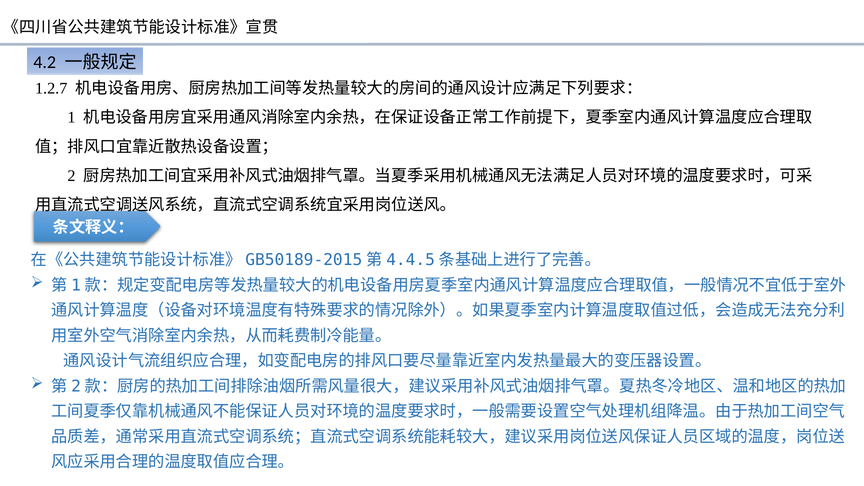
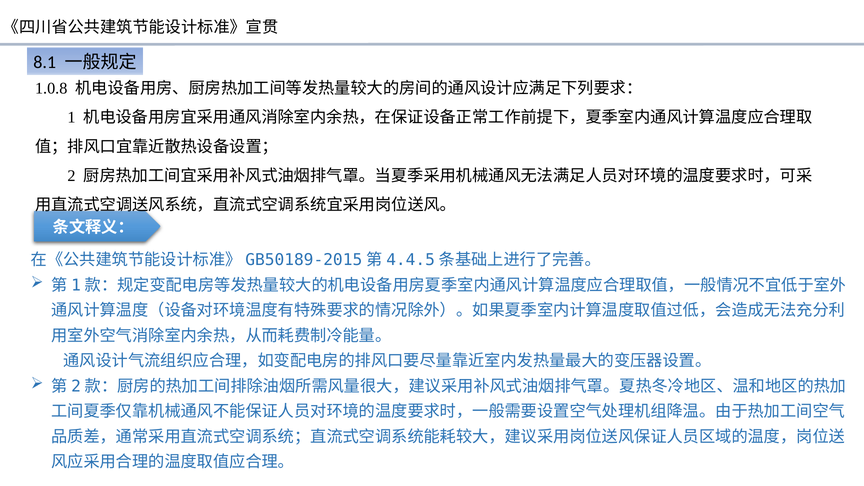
4.2: 4.2 -> 8.1 (45, 62)
1.2.7: 1.2.7 -> 1.0.8 (51, 88)
